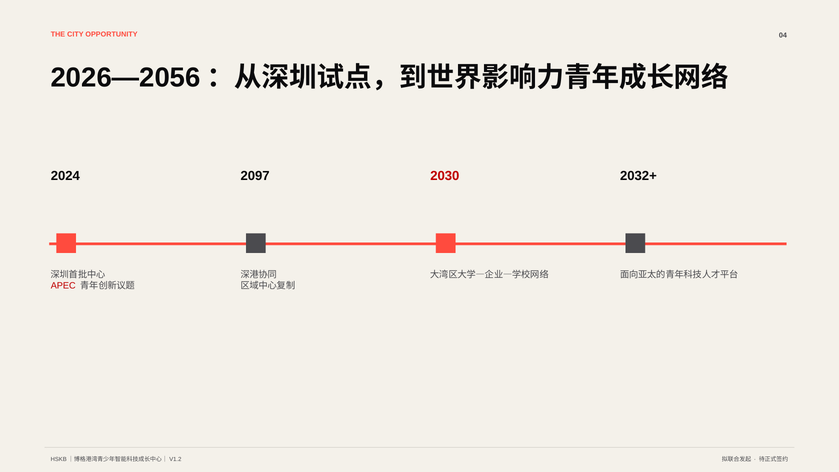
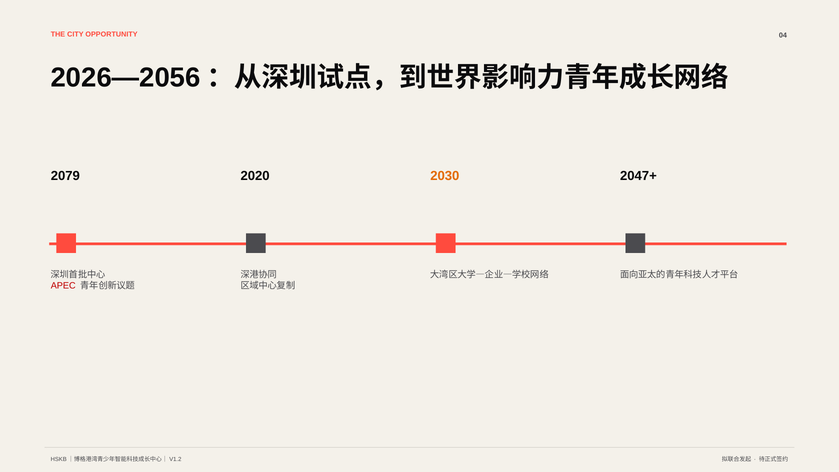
2024: 2024 -> 2079 (65, 176)
2097: 2097 -> 2020 (255, 176)
2030 colour: red -> orange (445, 176)
2032+: 2032+ -> 2047+ (638, 176)
